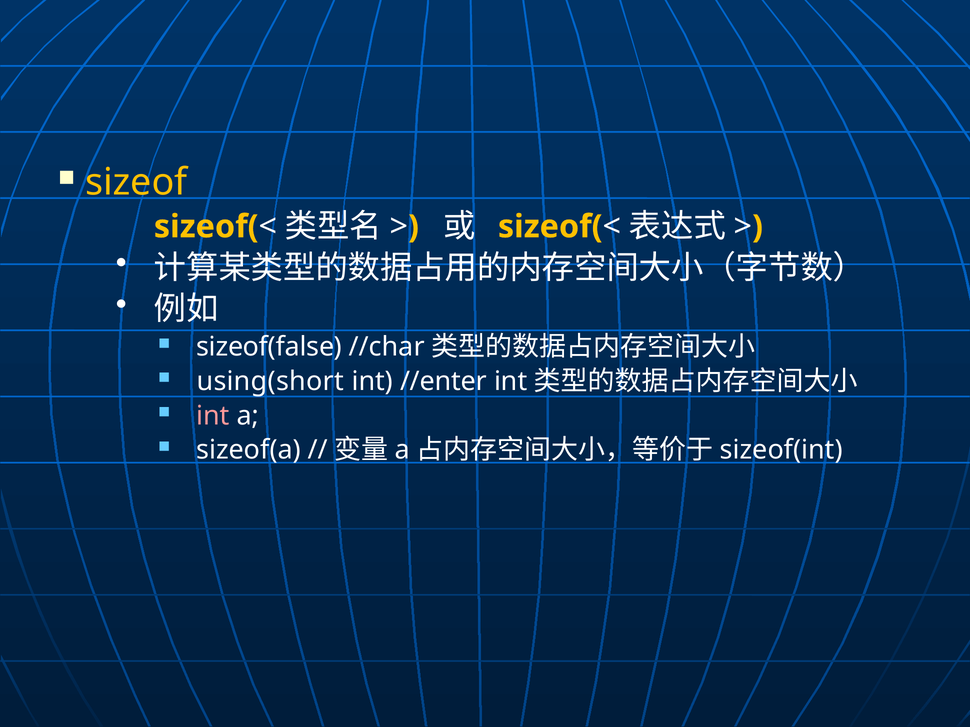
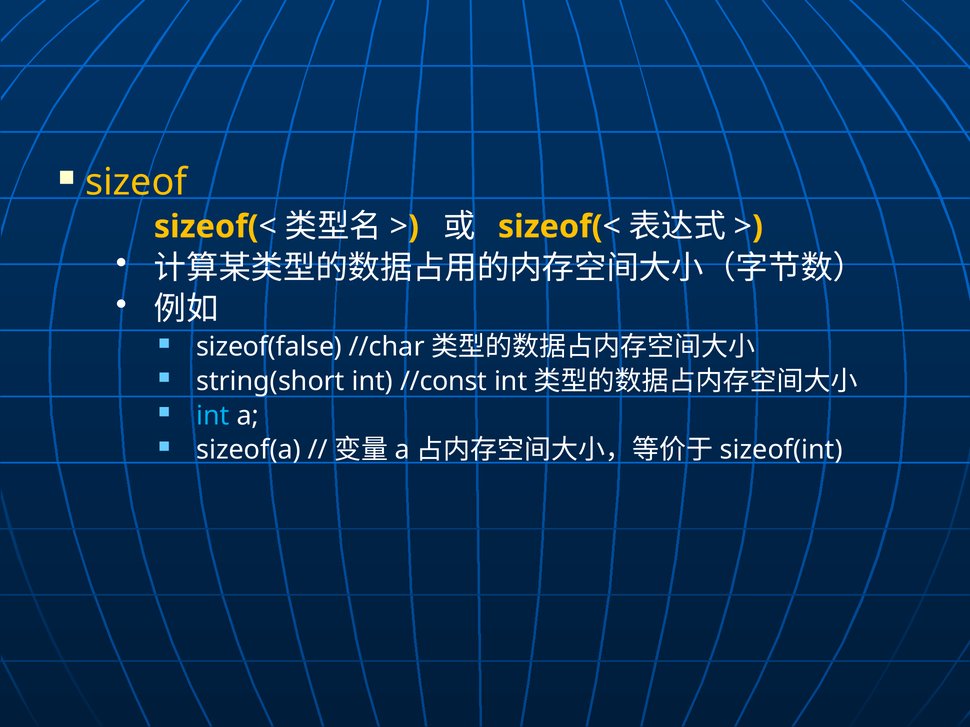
using(short: using(short -> string(short (270, 381)
//enter: //enter -> //const (444, 381)
int colour: pink -> light blue (213, 416)
